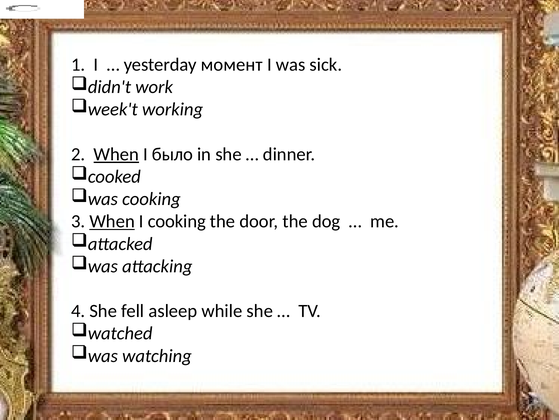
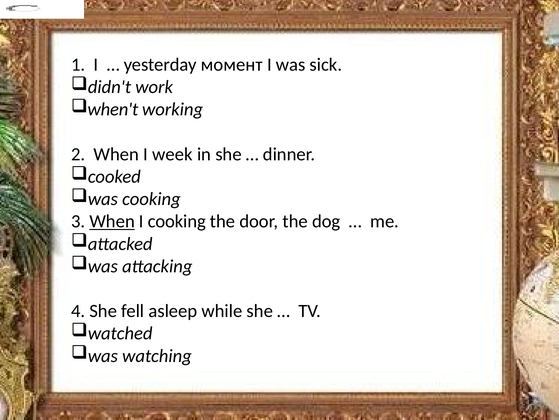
week't: week't -> when't (113, 109)
When underline: present -> none (116, 154)
было: было -> week (172, 154)
